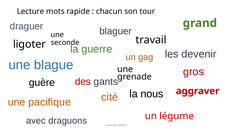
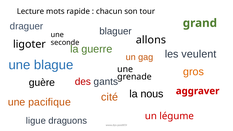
travail: travail -> allons (151, 40)
devenir: devenir -> veulent (199, 54)
gros colour: red -> orange (194, 72)
avec: avec -> ligue (36, 121)
